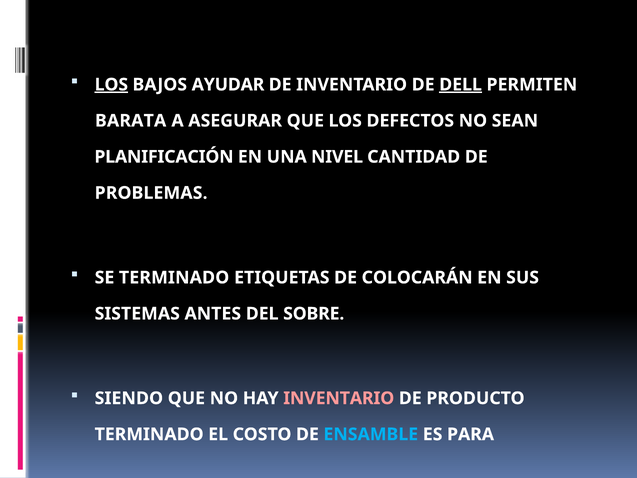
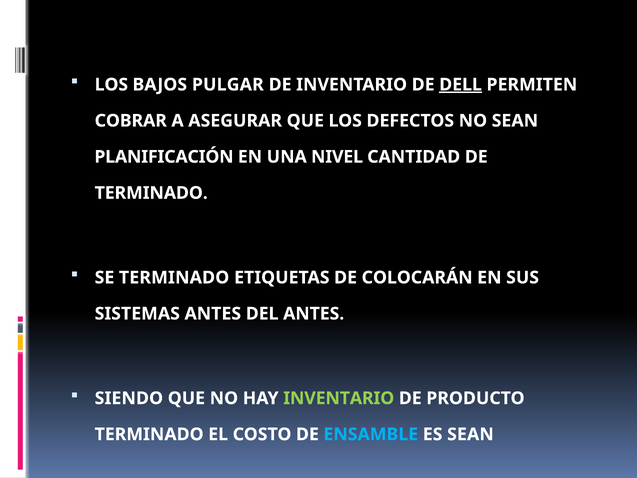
LOS underline: present -> none (111, 85)
AYUDAR: AYUDAR -> PULGAR (228, 85)
BARATA: BARATA -> COBRAR (131, 121)
PROBLEMAS: PROBLEMAS -> TERMINADO (151, 193)
DEL SOBRE: SOBRE -> ANTES (314, 314)
INVENTARIO colour: pink -> light green (339, 398)
ES PARA: PARA -> SEAN (470, 434)
